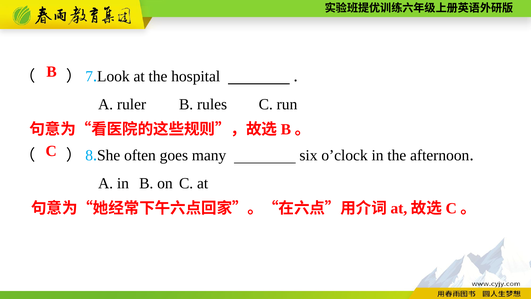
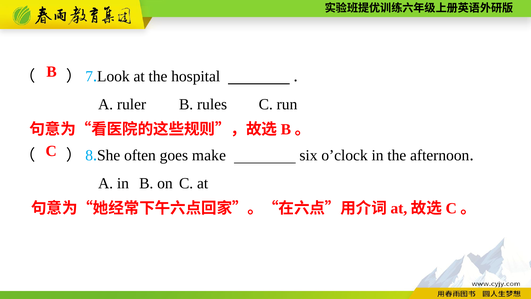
many: many -> make (209, 155)
